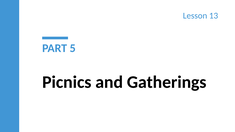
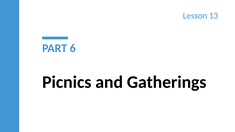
5: 5 -> 6 (73, 48)
